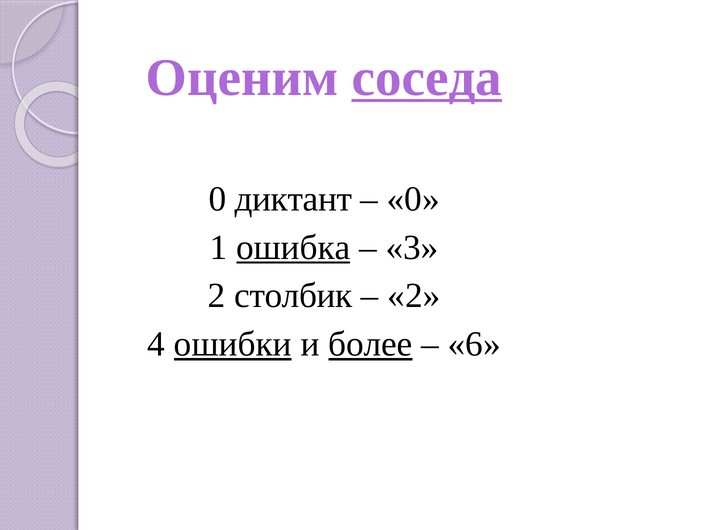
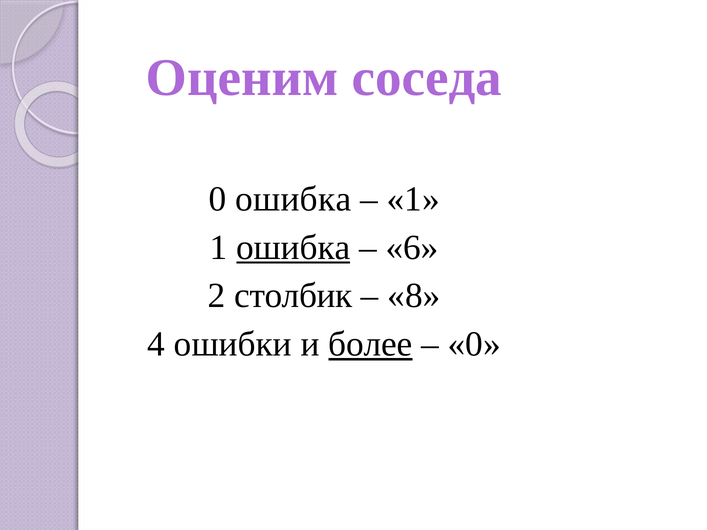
соседа underline: present -> none (427, 78)
0 диктант: диктант -> ошибка (293, 199)
0: 0 -> 1 (413, 199)
3: 3 -> 6 (412, 248)
2: 2 -> 8 (414, 296)
ошибки underline: present -> none (233, 344)
6: 6 -> 0 (474, 344)
